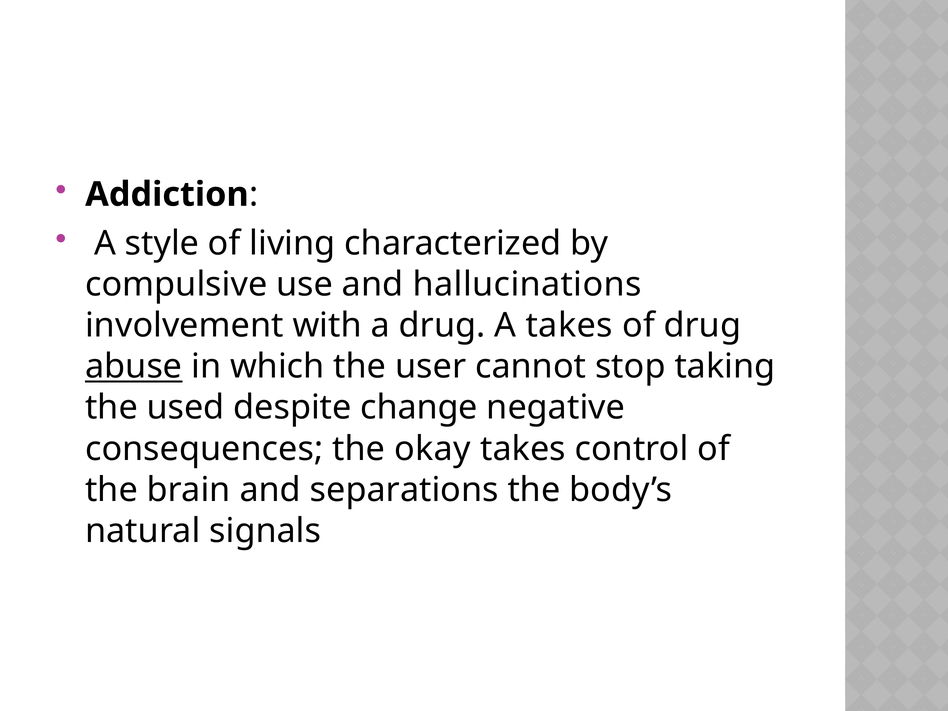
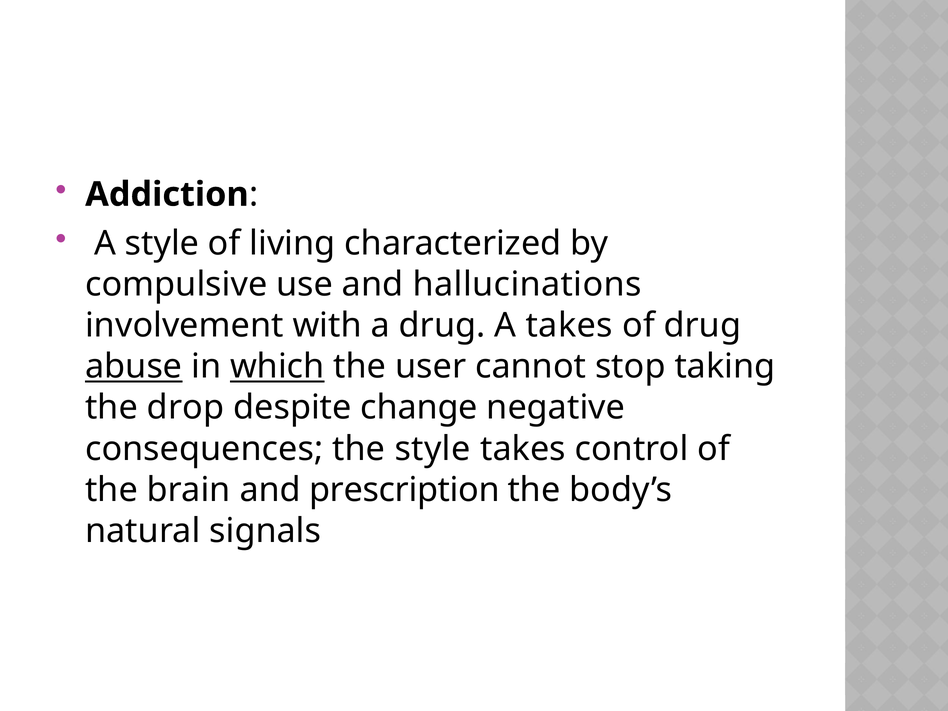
which underline: none -> present (277, 367)
used: used -> drop (186, 408)
the okay: okay -> style (432, 449)
separations: separations -> prescription (404, 490)
